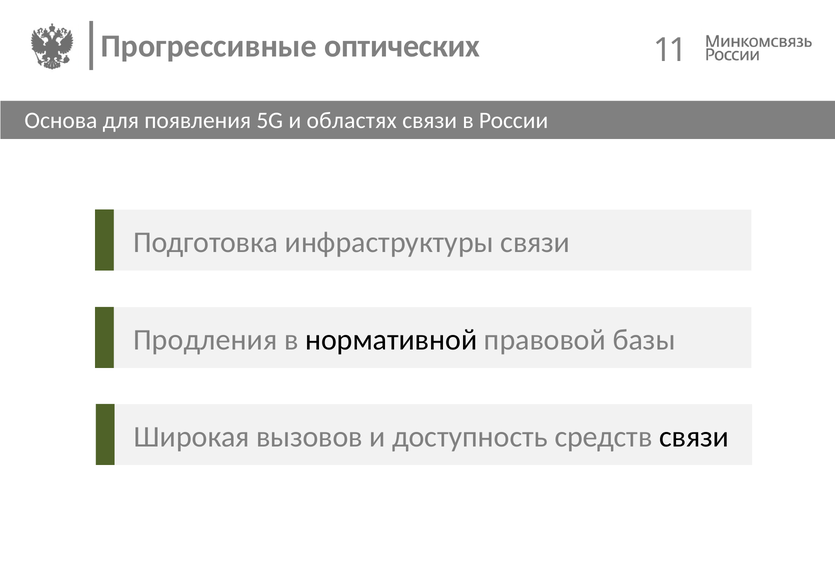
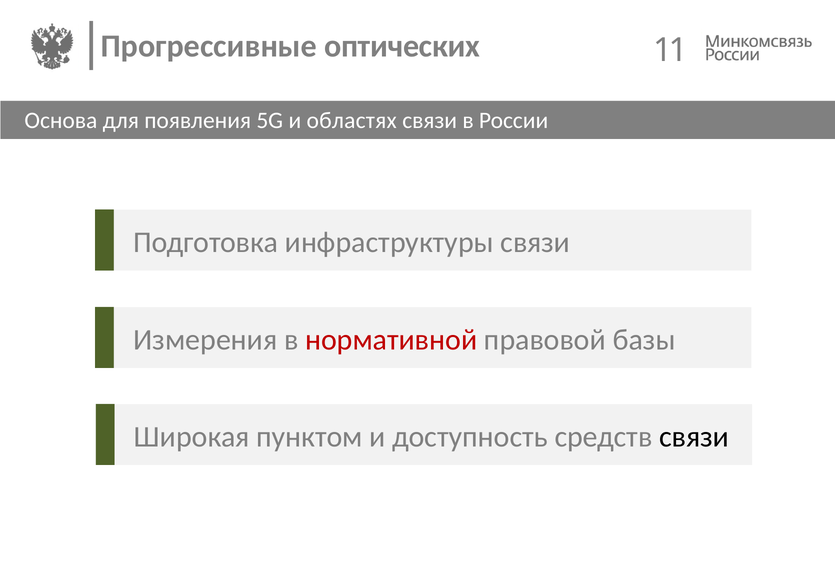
Продления: Продления -> Измерения (205, 340)
нормативной colour: black -> red (391, 340)
вызовов: вызовов -> пунктом (309, 437)
